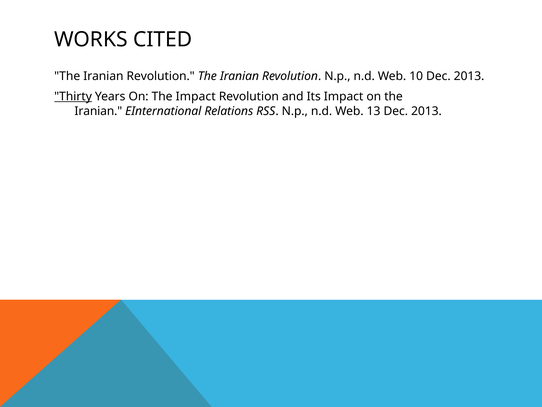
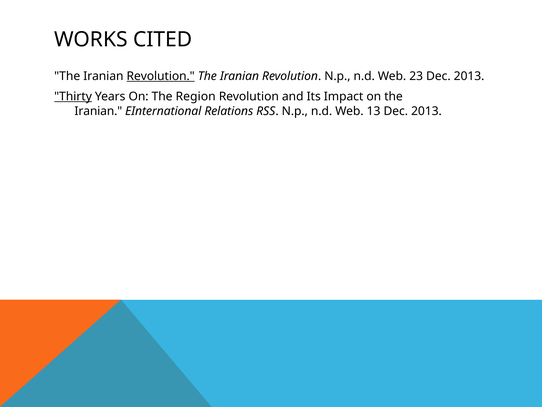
Revolution underline: none -> present (161, 76)
10: 10 -> 23 (416, 76)
The Impact: Impact -> Region (196, 96)
